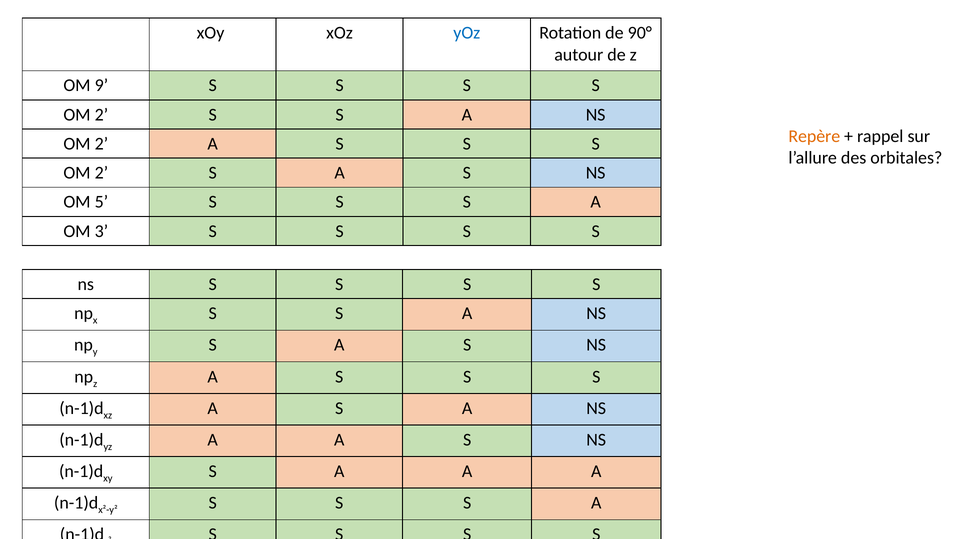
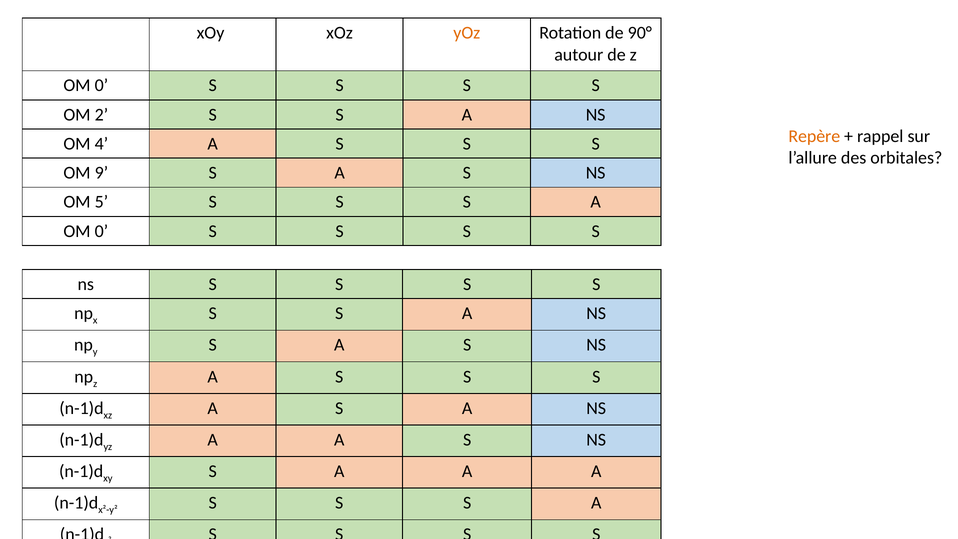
yOz colour: blue -> orange (467, 33)
9: 9 -> 0 (101, 85)
2: 2 -> 4 (101, 144)
2: 2 -> 9 (101, 173)
3: 3 -> 0 (101, 231)
